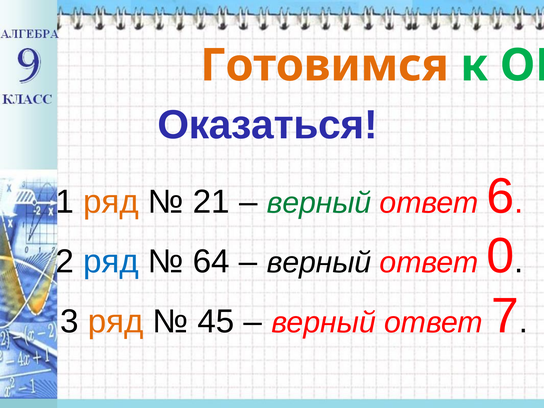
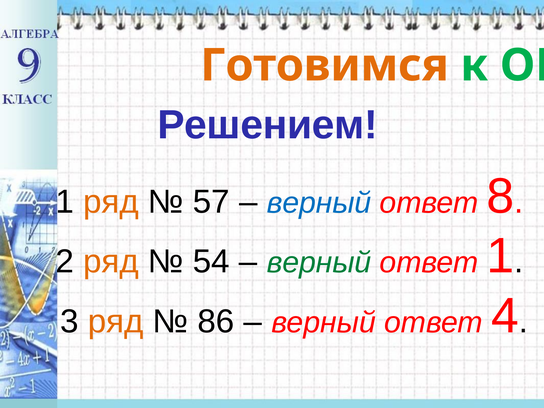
Оказаться: Оказаться -> Решением (268, 125)
21: 21 -> 57 (211, 202)
верный colour: green -> blue (319, 203)
6: 6 -> 8 (501, 196)
ряд colour: blue -> orange (111, 262)
64: 64 -> 54 (211, 262)
верный colour: black -> green (319, 263)
ответ 0: 0 -> 1 (501, 256)
45: 45 -> 86 (216, 321)
7: 7 -> 4 (505, 316)
